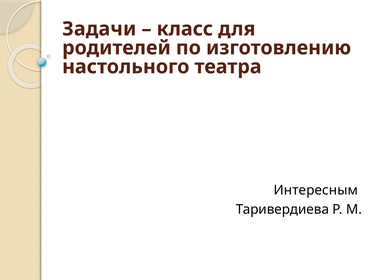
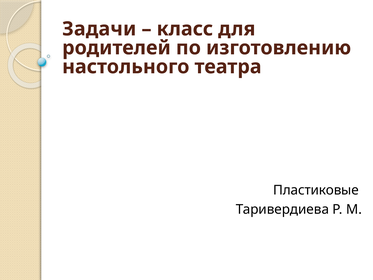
Интересным: Интересным -> Пластиковые (316, 190)
